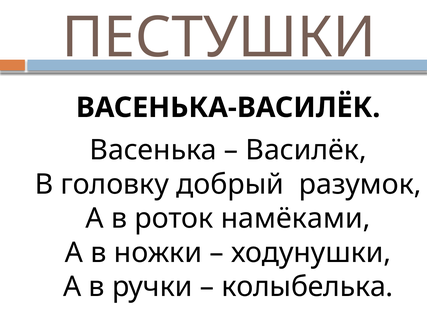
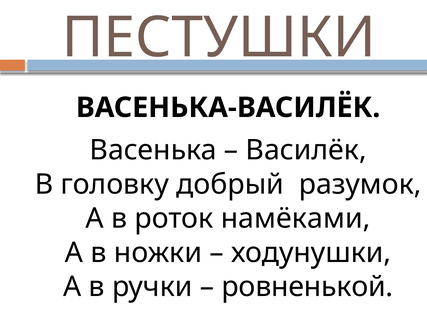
колыбелька: колыбелька -> ровненькой (307, 287)
